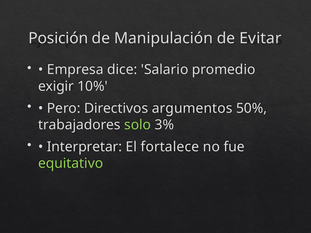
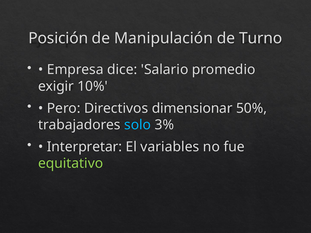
Evitar: Evitar -> Turno (261, 38)
argumentos: argumentos -> dimensionar (192, 108)
solo colour: light green -> light blue (138, 125)
fortalece: fortalece -> variables (170, 147)
